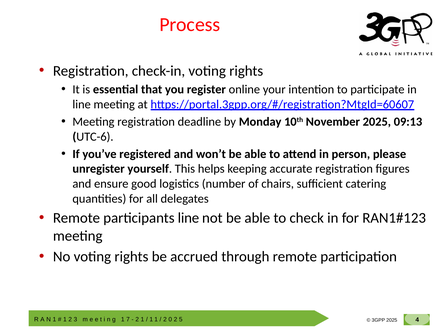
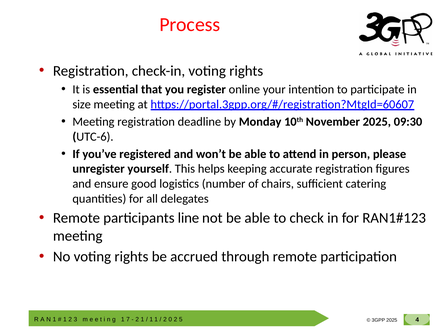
line: line -> size (82, 104)
09:13: 09:13 -> 09:30 (408, 122)
